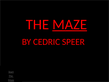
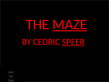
SPEER underline: none -> present (73, 42)
